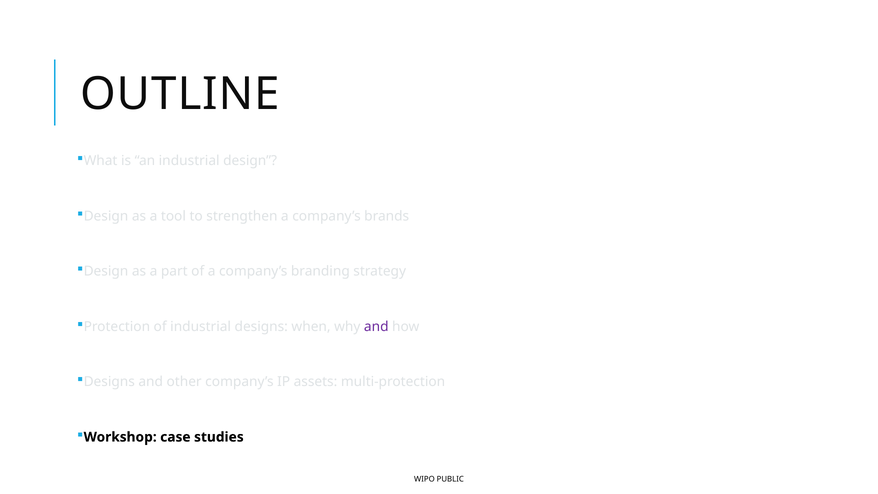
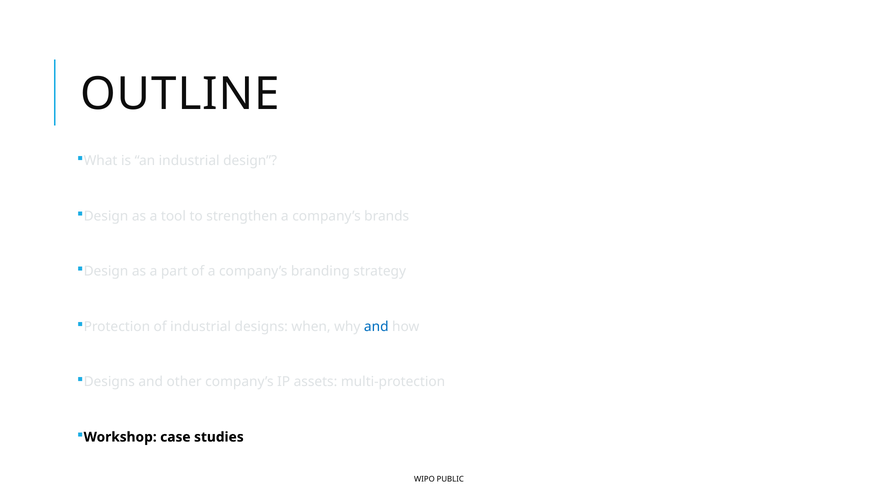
and colour: purple -> blue (376, 326)
